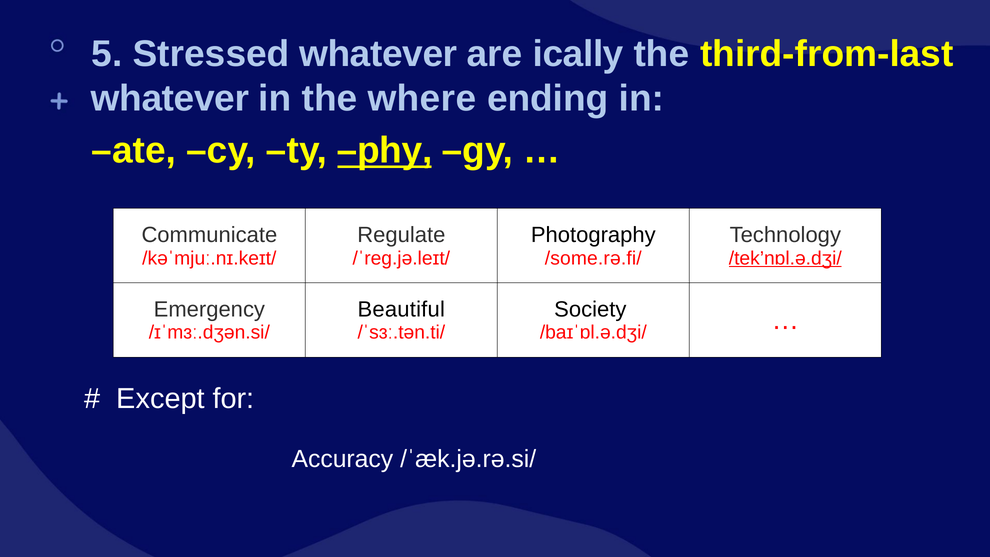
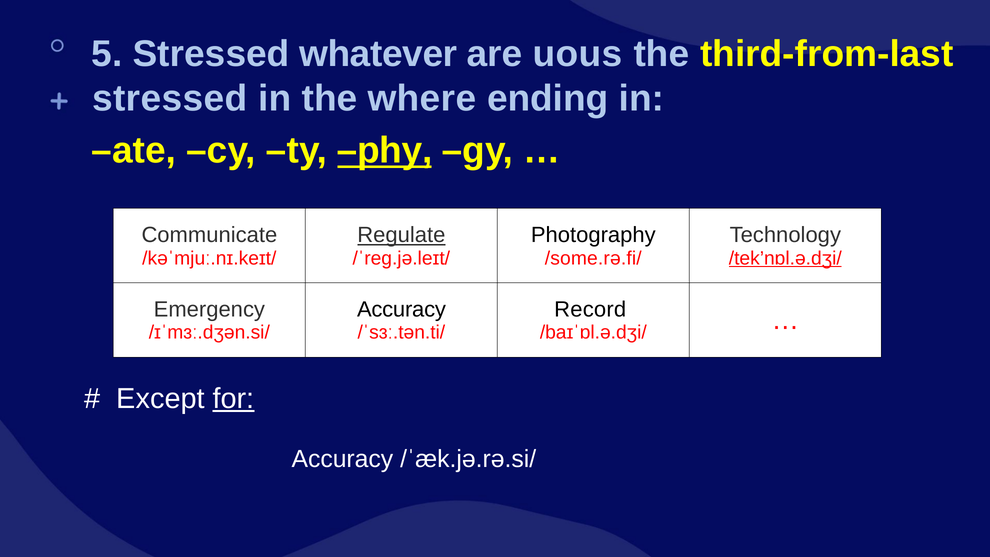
ically: ically -> uous (578, 54)
whatever: whatever -> stressed (170, 99)
Regulate underline: none -> present (401, 235)
Beautiful: Beautiful -> Accuracy (401, 310)
Society: Society -> Record (590, 310)
for underline: none -> present (233, 398)
